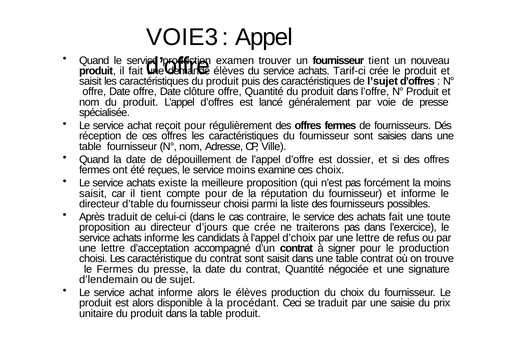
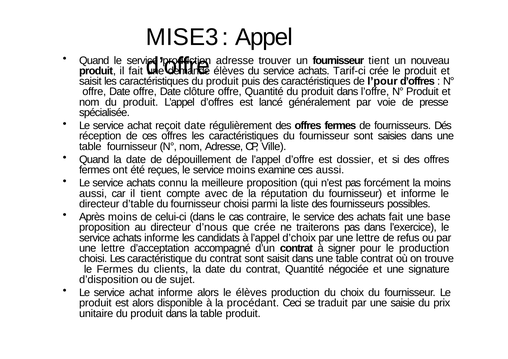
VOIE3: VOIE3 -> MISE3 (182, 37)
examen: examen -> adresse (235, 60)
l’sujet: l’sujet -> l’pour (383, 81)
reçoit pour: pour -> date (195, 126)
ces choix: choix -> aussi (330, 170)
existe: existe -> connu (173, 183)
saisit: saisit -> aussi (93, 193)
compte pour: pour -> avec (216, 193)
Après traduit: traduit -> moins (123, 217)
toute: toute -> base (439, 217)
d’jours: d’jours -> d’nous (212, 227)
du presse: presse -> clients (171, 269)
d’lendemain: d’lendemain -> d’disposition (109, 280)
